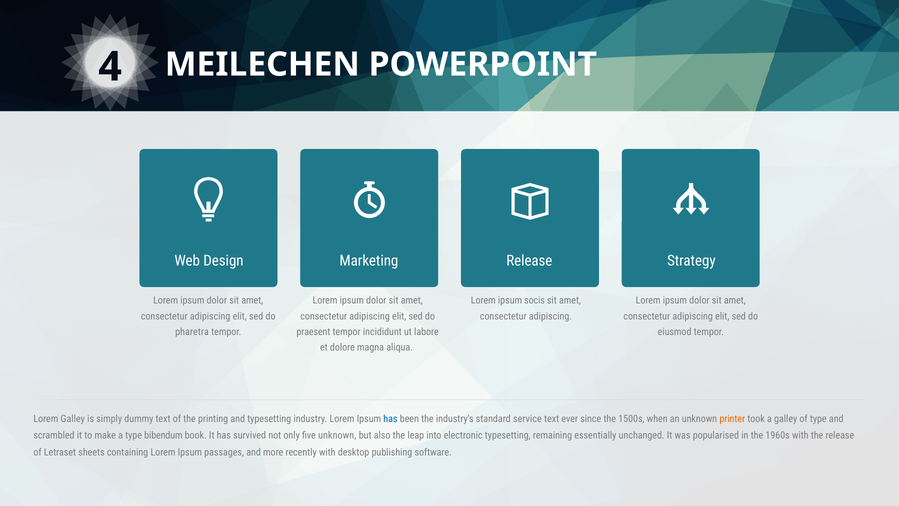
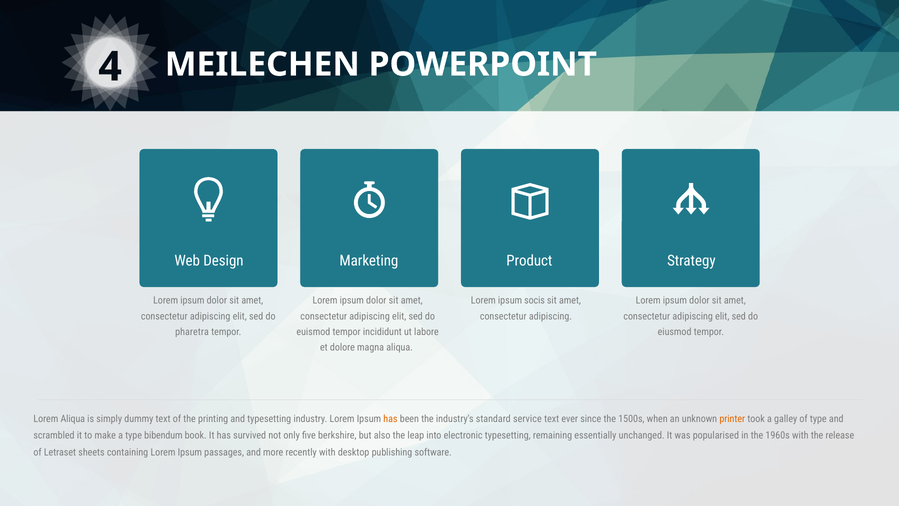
Release: Release -> Product (529, 260)
praesent: praesent -> euismod (313, 332)
Lorem Galley: Galley -> Aliqua (73, 418)
has colour: blue -> orange (390, 418)
five unknown: unknown -> berkshire (337, 435)
